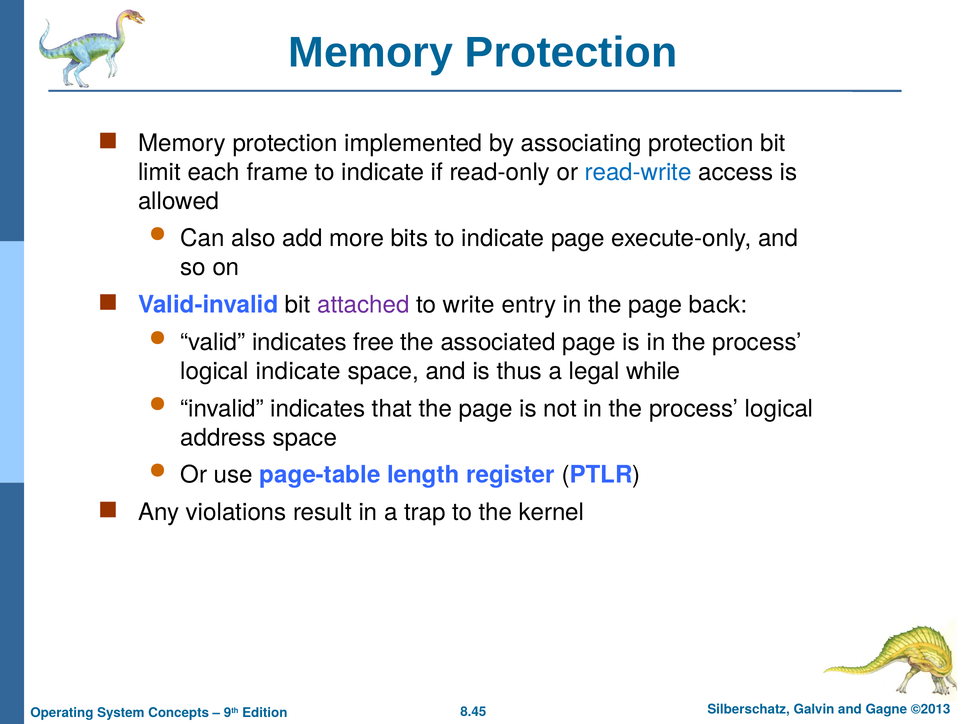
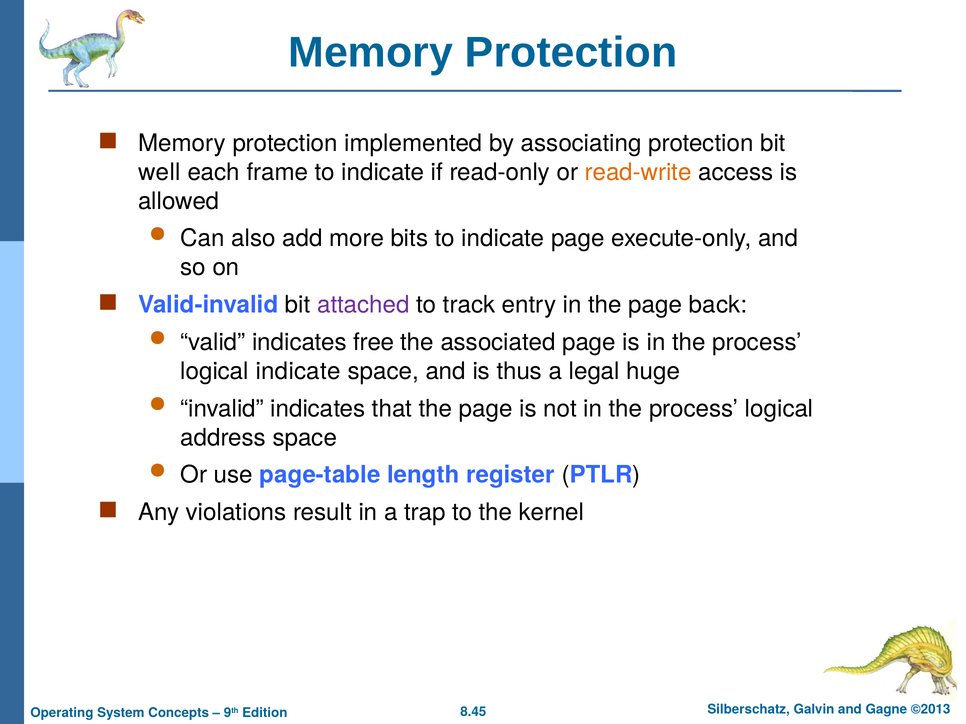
limit: limit -> well (159, 172)
read-write colour: blue -> orange (638, 172)
write: write -> track (469, 305)
while: while -> huge (653, 371)
